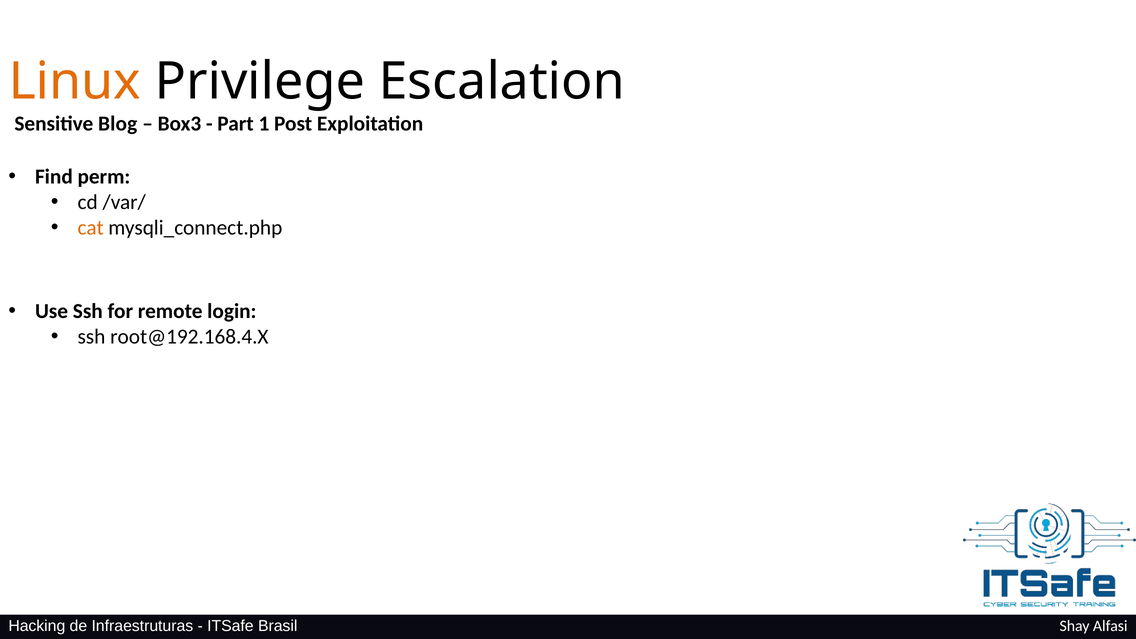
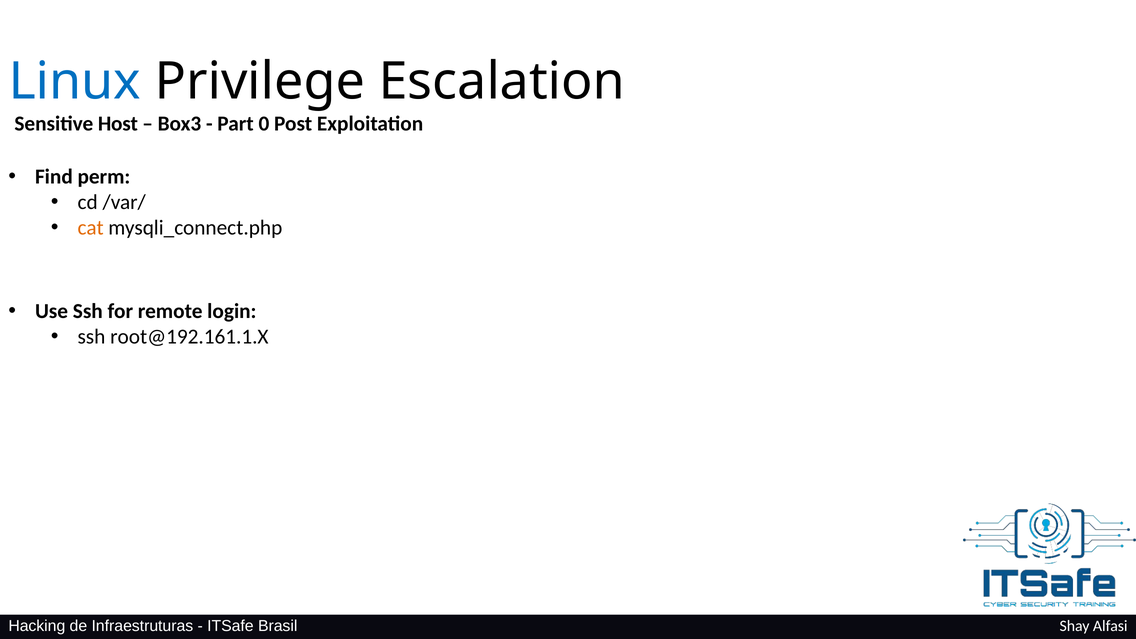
Linux colour: orange -> blue (75, 82)
Blog: Blog -> Host (118, 124)
1: 1 -> 0 (264, 124)
root@192.168.4.X: root@192.168.4.X -> root@192.161.1.X (189, 337)
